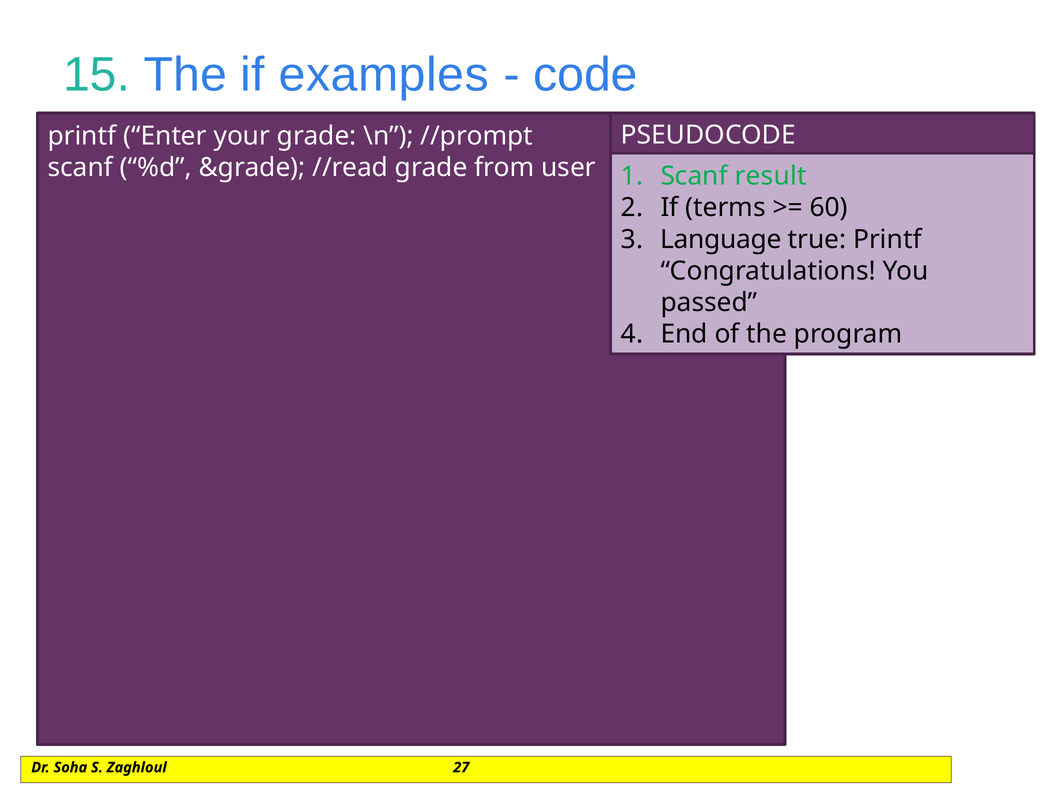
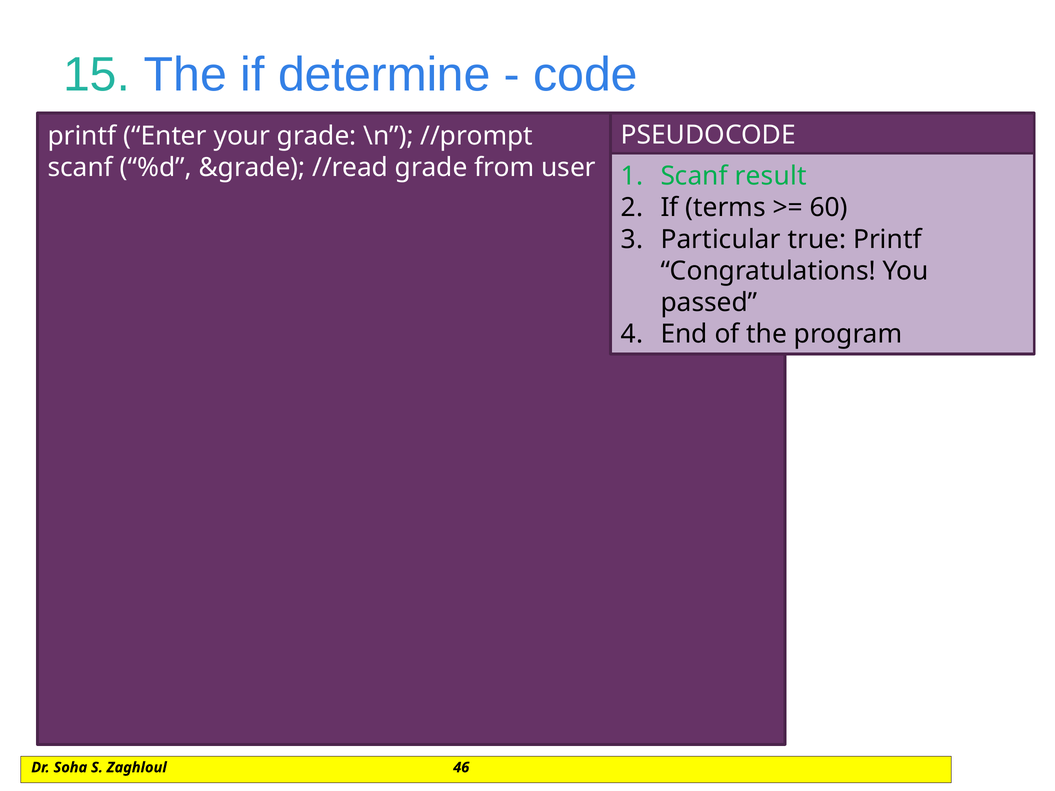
examples: examples -> determine (384, 75)
Language: Language -> Particular (721, 239)
27: 27 -> 46 (461, 768)
